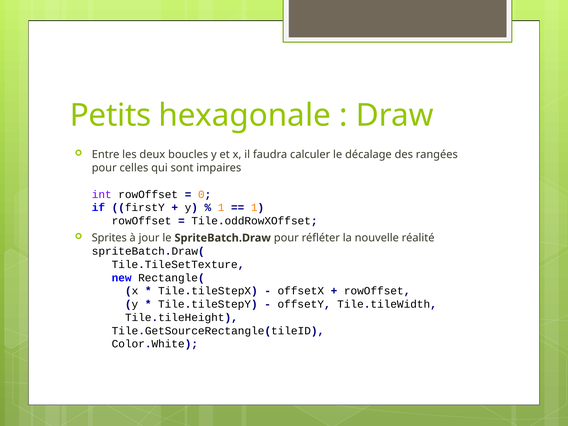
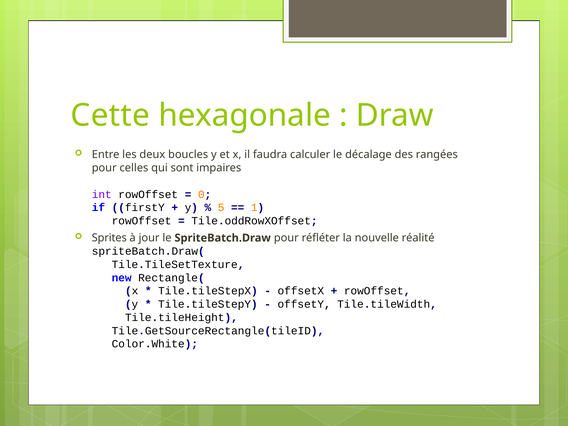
Petits: Petits -> Cette (110, 115)
1: 1 -> 5 (221, 208)
